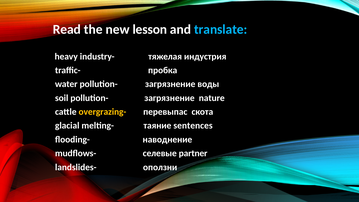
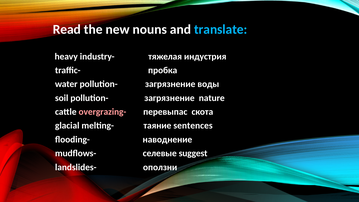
lesson: lesson -> nouns (150, 29)
overgrazing- colour: yellow -> pink (102, 112)
partner: partner -> suggest (193, 153)
